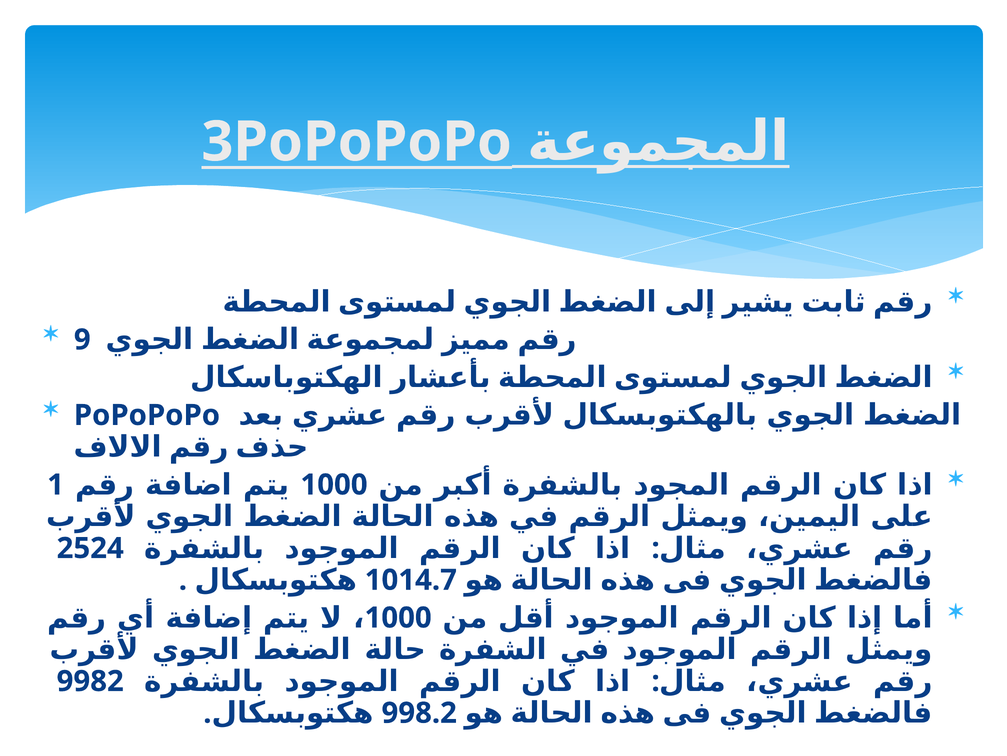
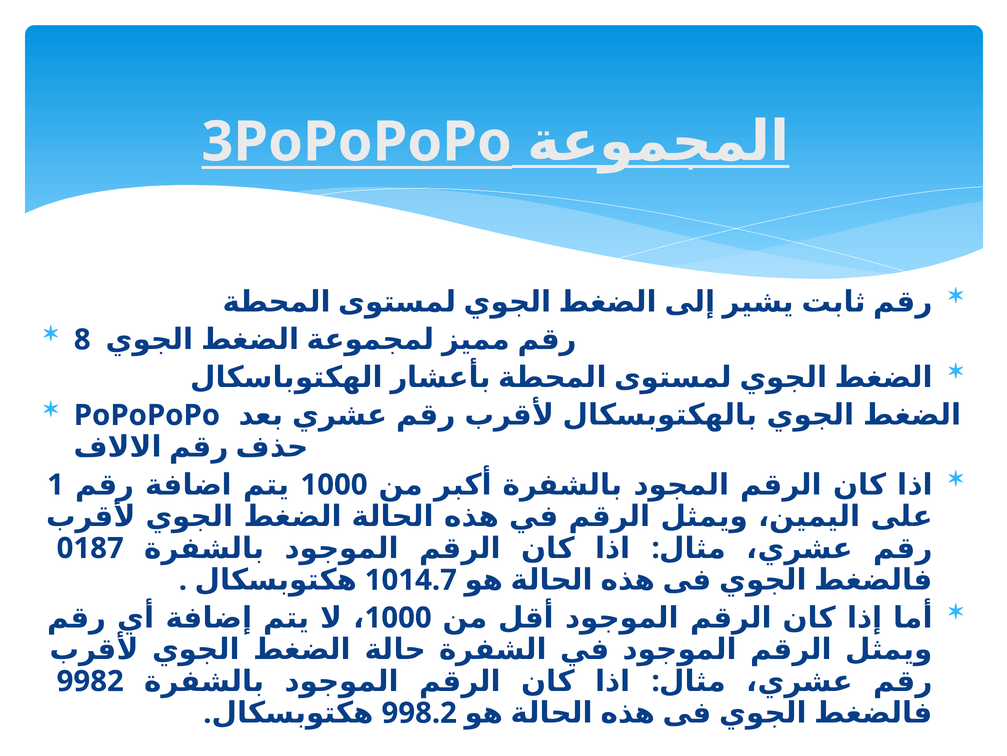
9: 9 -> 8 (82, 339)
2524: 2524 -> 0187 (90, 548)
